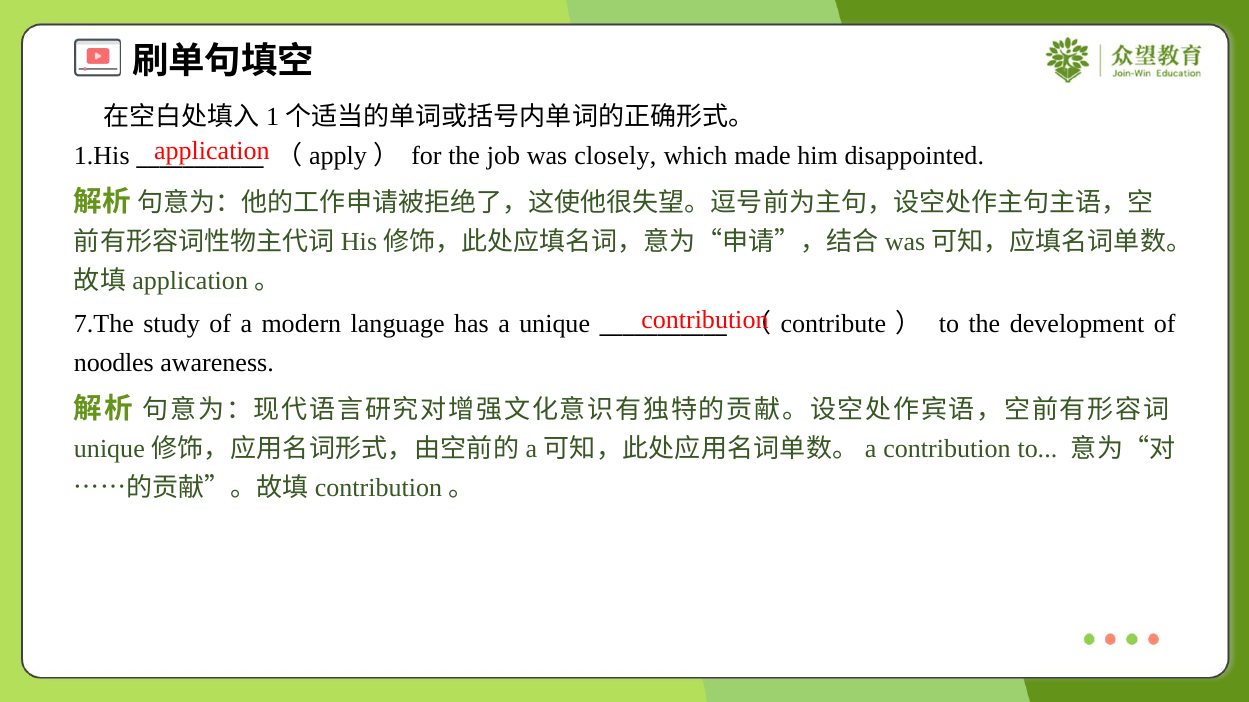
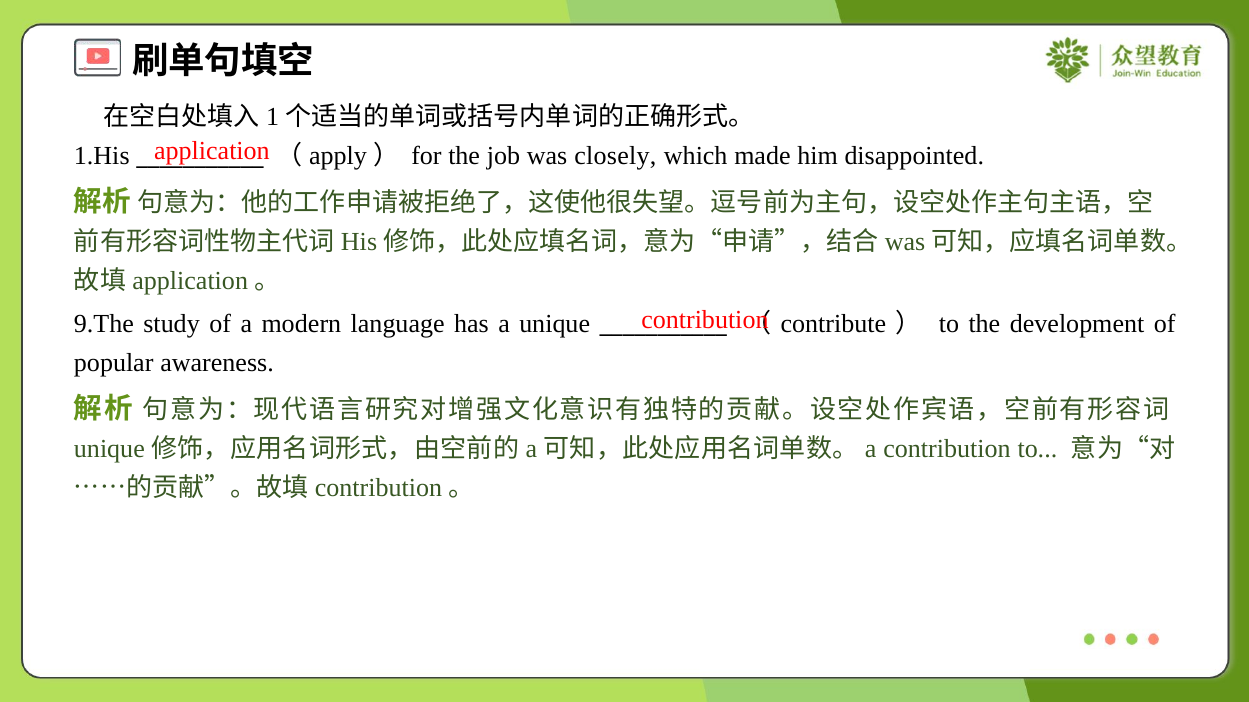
7.The: 7.The -> 9.The (104, 324)
noodles: noodles -> popular (114, 363)
